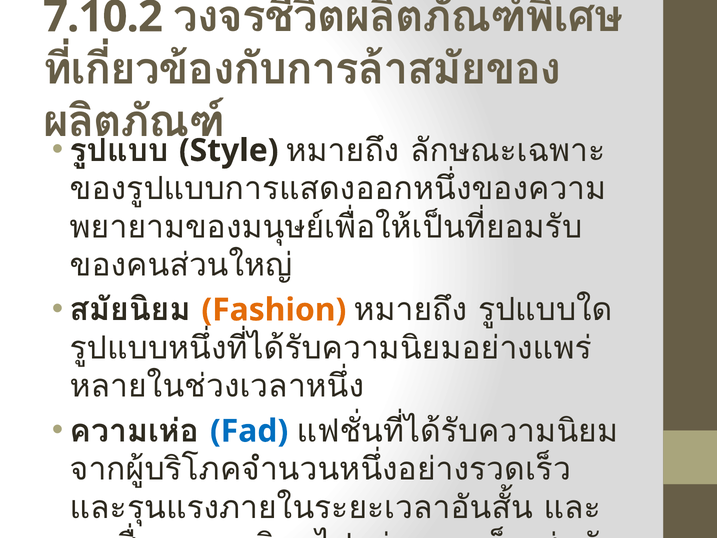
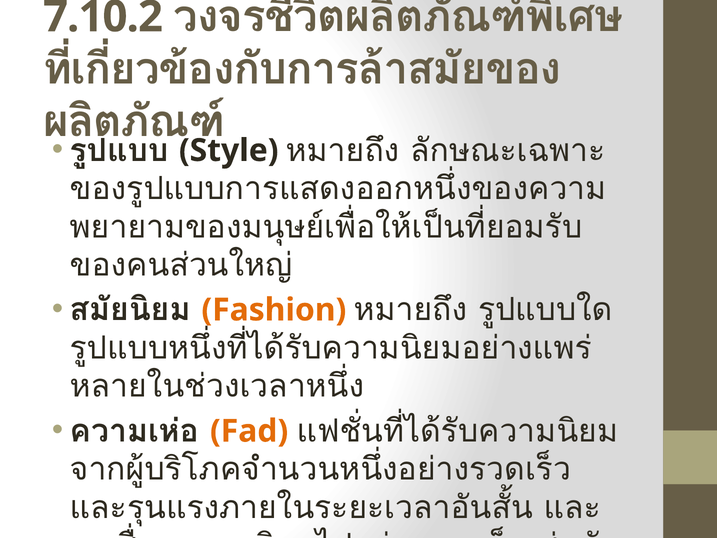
Fad colour: blue -> orange (249, 431)
